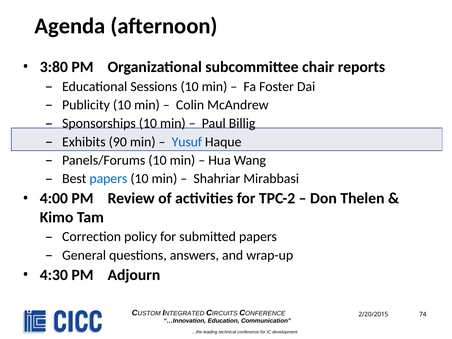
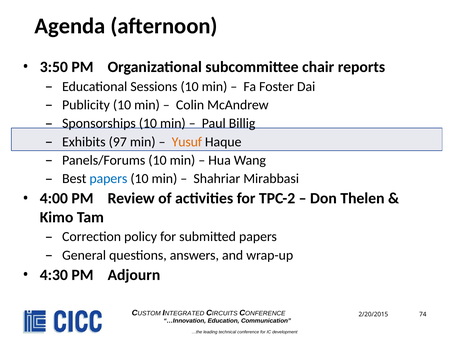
3:80: 3:80 -> 3:50 (54, 67)
90: 90 -> 97 (118, 142)
Yusuf colour: blue -> orange (187, 142)
